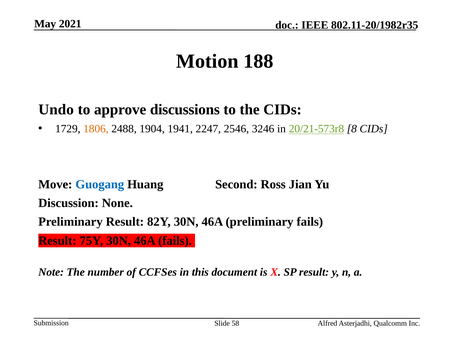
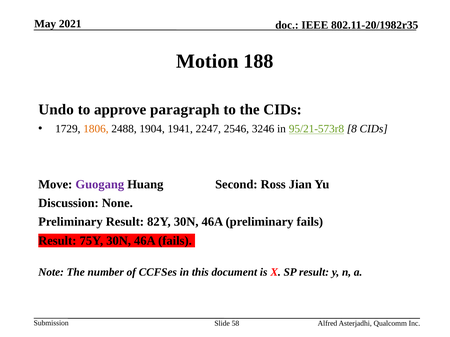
discussions: discussions -> paragraph (185, 110)
20/21-573r8: 20/21-573r8 -> 95/21-573r8 (316, 129)
Guogang colour: blue -> purple (100, 185)
